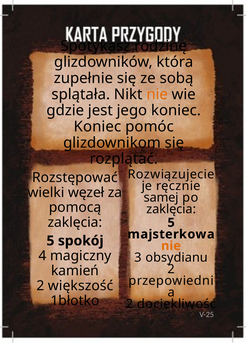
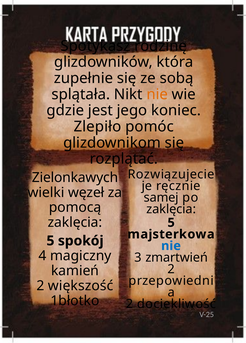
Koniec: Koniec -> Zlepiło (97, 126)
Rozstępować: Rozstępować -> Zielonkawych (75, 177)
nie colour: orange -> blue (171, 245)
obsydianu: obsydianu -> zmartwień (177, 257)
